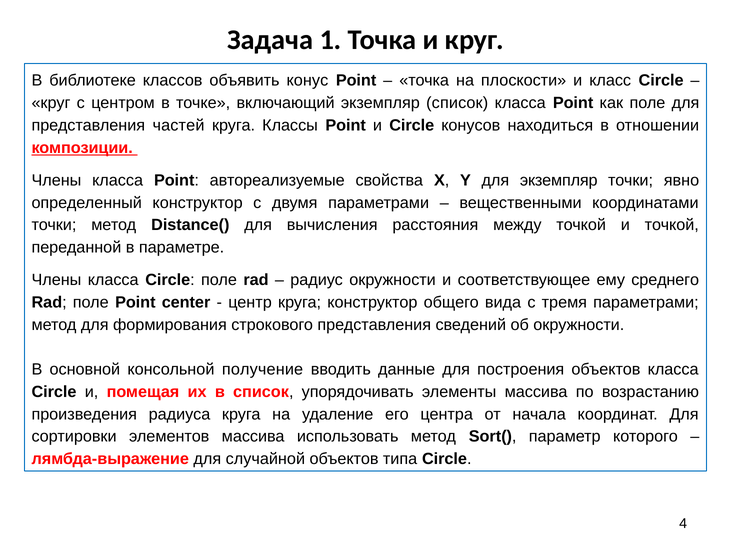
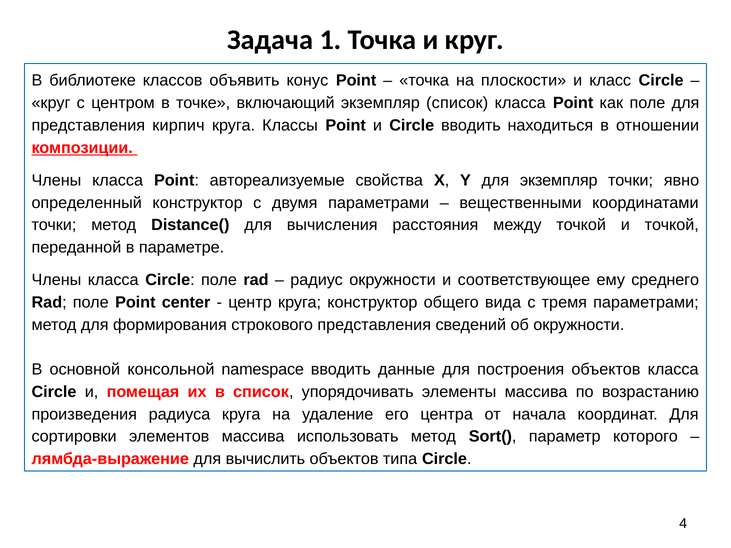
частей: частей -> кирпич (178, 125)
Circle конусов: конусов -> вводить (471, 125)
получение: получение -> namespace (263, 370)
случайной: случайной -> вычислить (265, 459)
